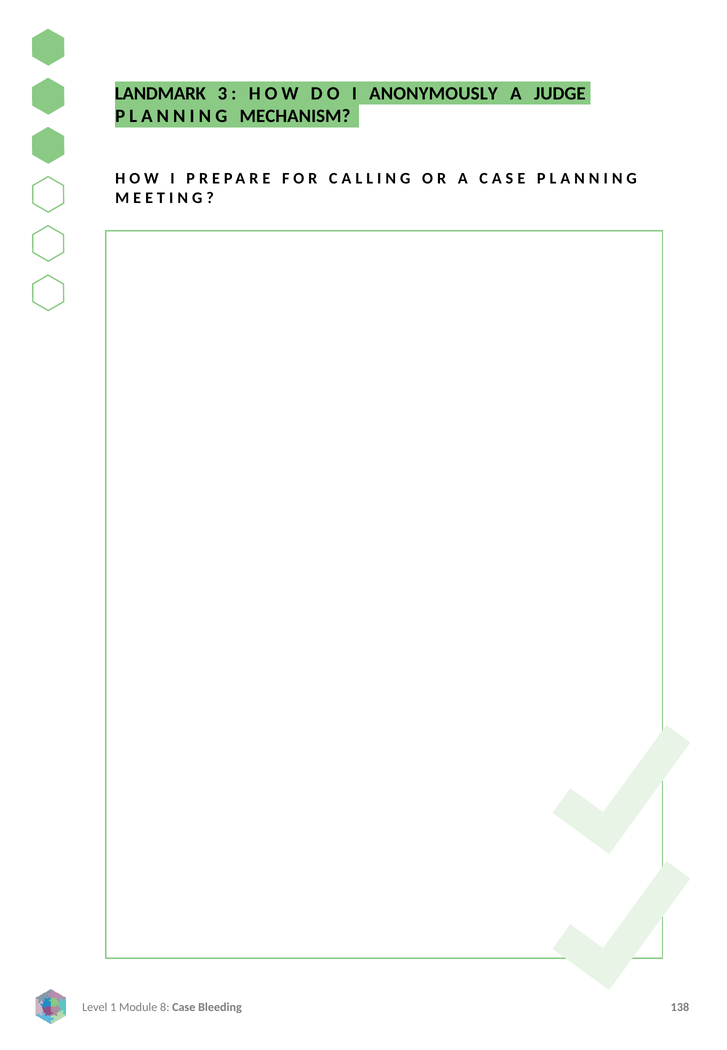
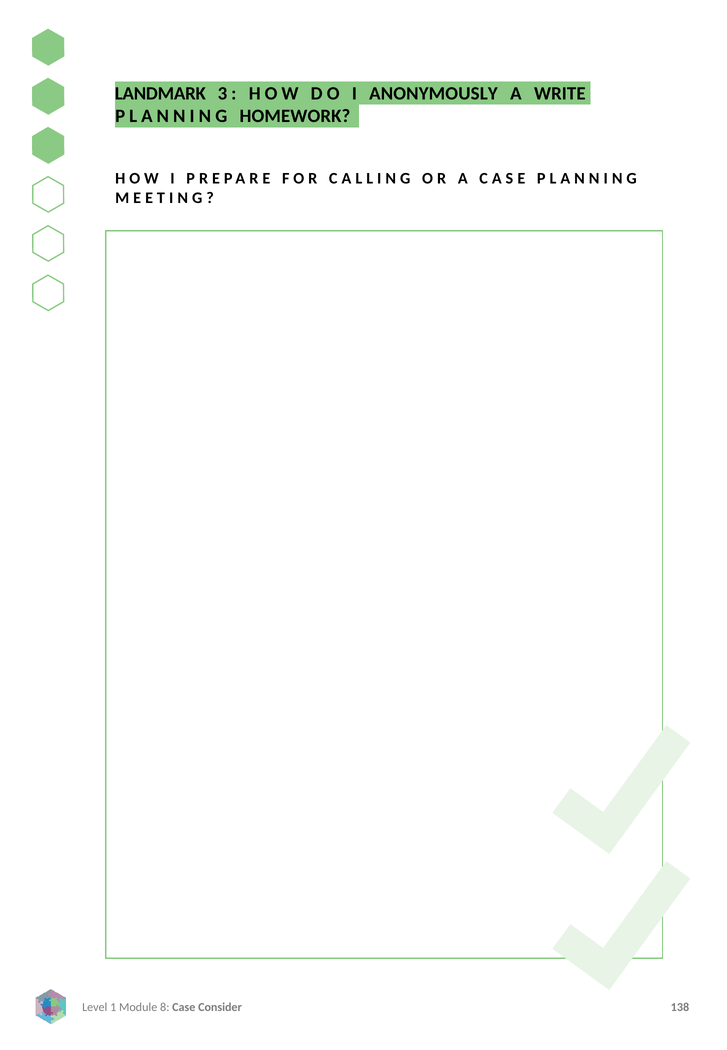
JUDGE: JUDGE -> WRITE (560, 93)
MECHANISM: MECHANISM -> HOMEWORK (295, 116)
Bleeding: Bleeding -> Consider (220, 1007)
